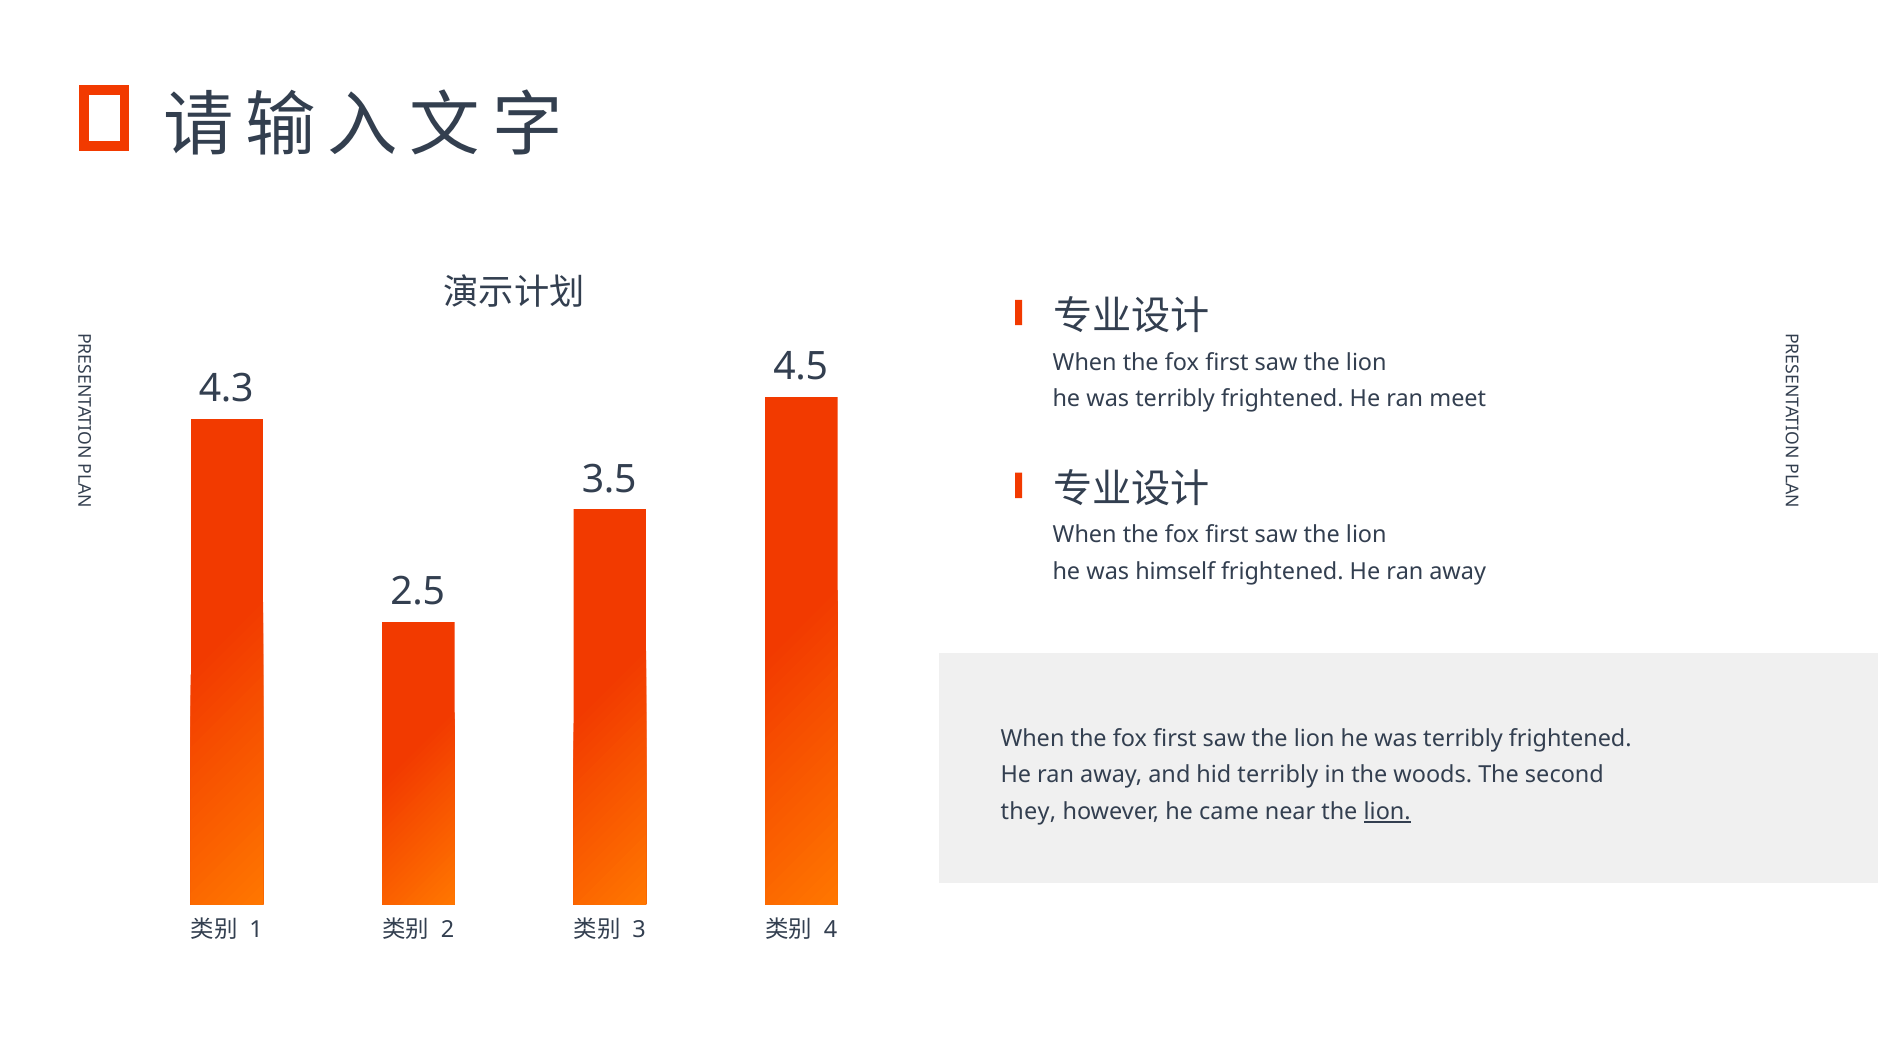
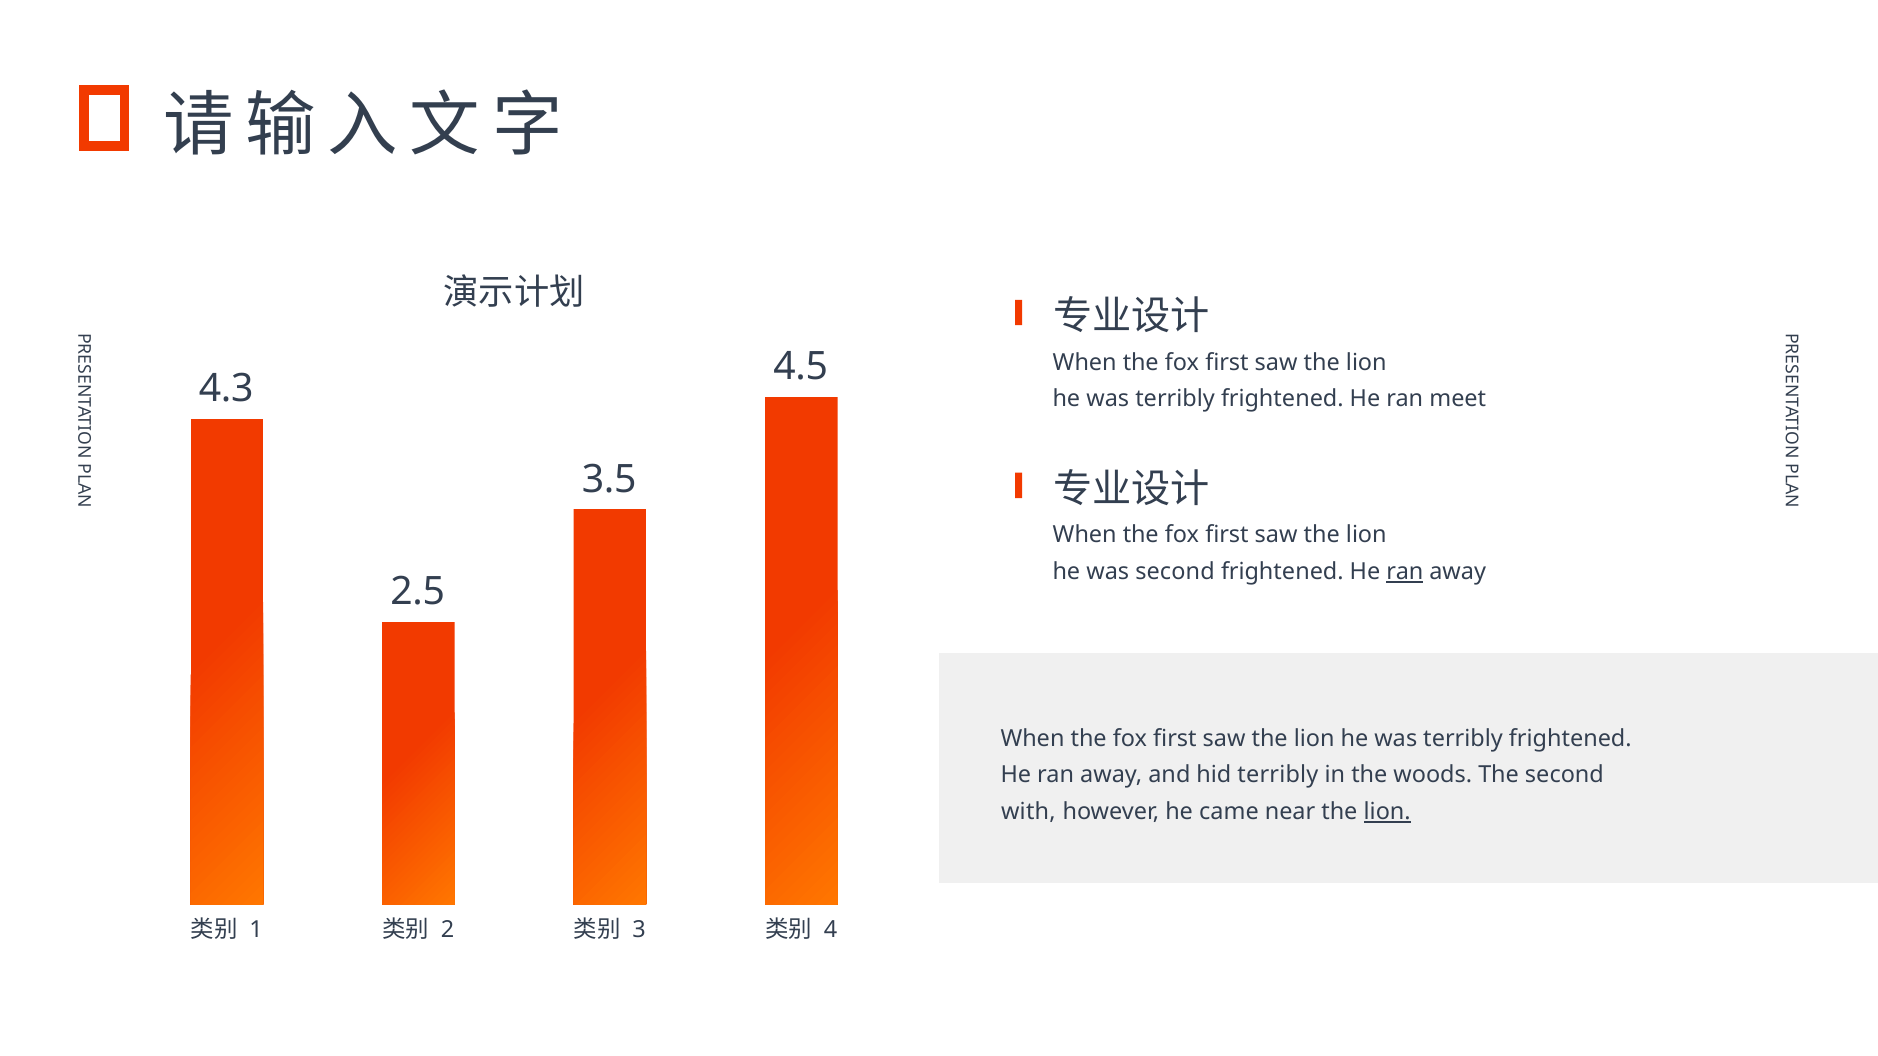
was himself: himself -> second (1175, 572)
ran underline: none -> present (1405, 572)
they: they -> with (1028, 812)
